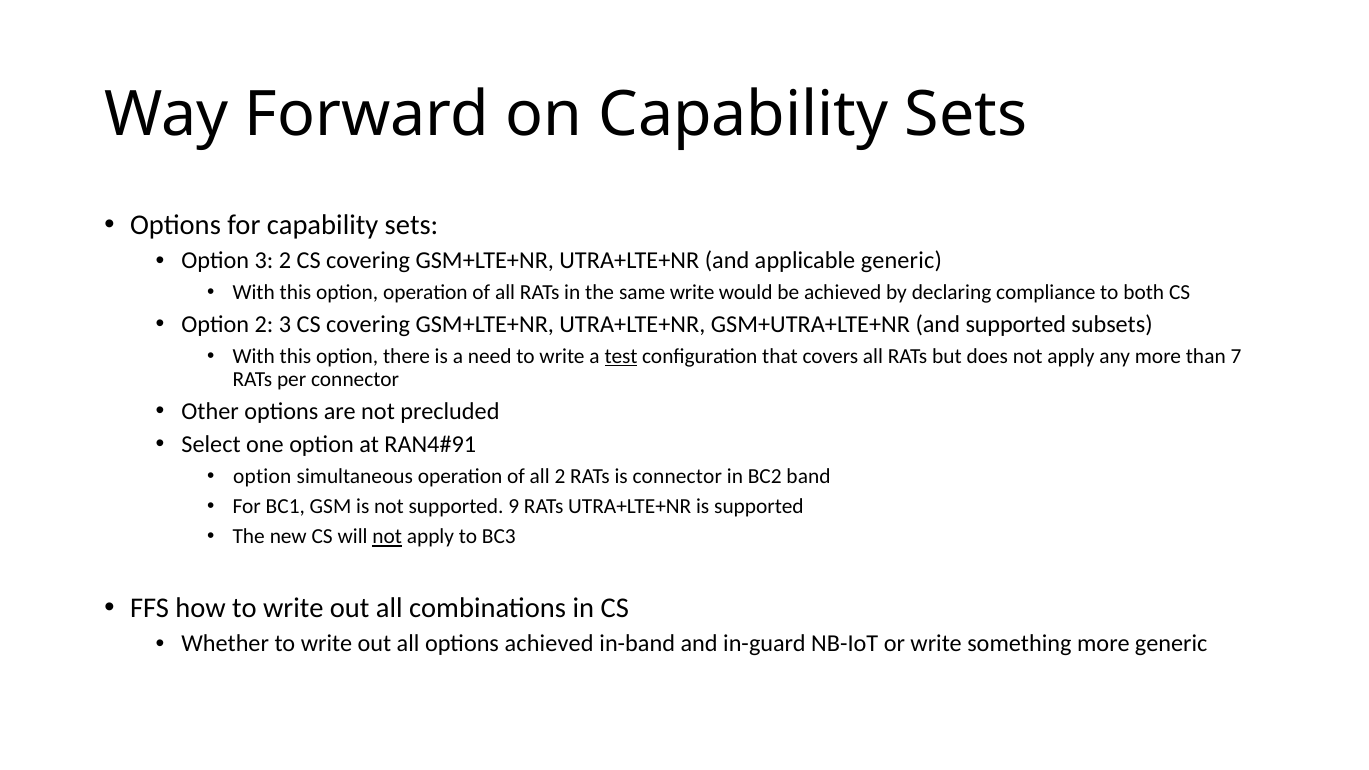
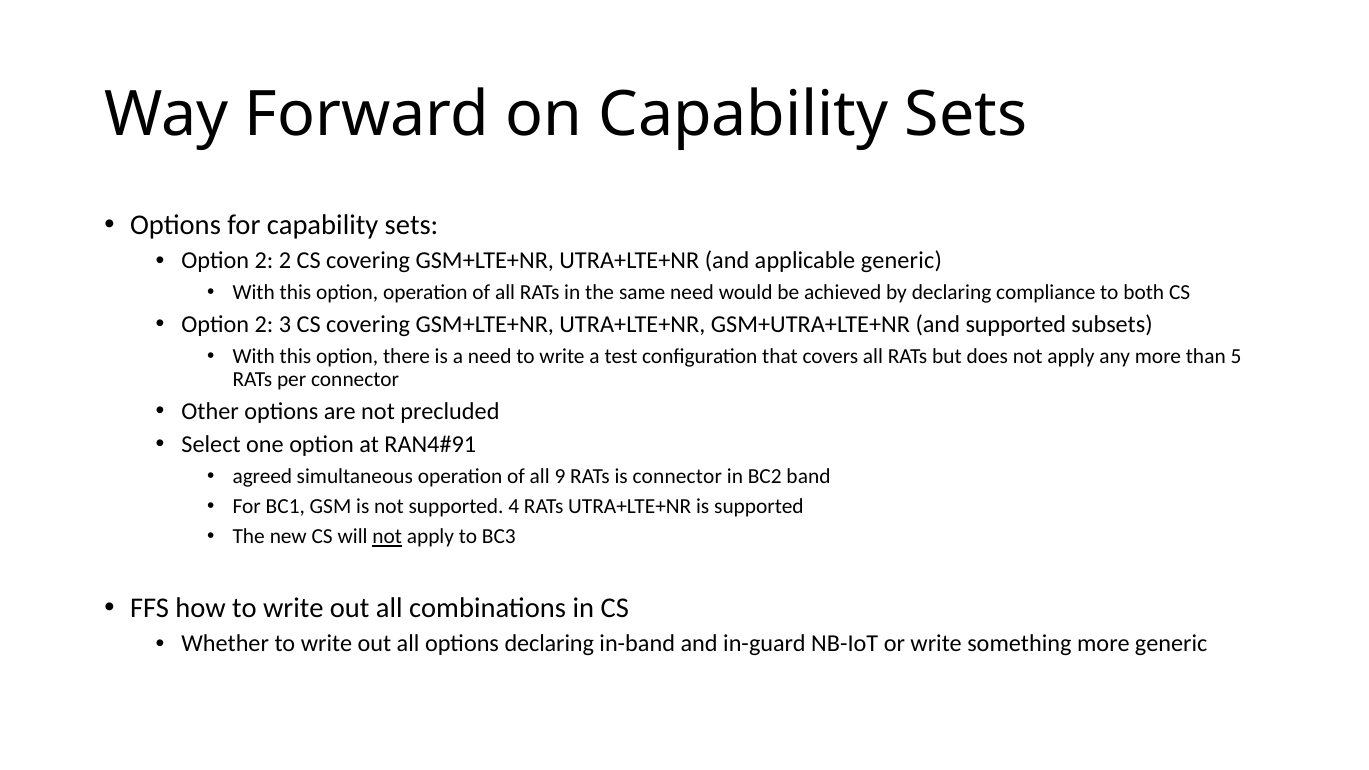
3: 3 -> 2 (264, 261)
same write: write -> need (692, 293)
test underline: present -> none (621, 356)
7: 7 -> 5 (1236, 356)
option: option -> agreed (262, 476)
all 2: 2 -> 9 (560, 476)
9: 9 -> 4 (514, 507)
options achieved: achieved -> declaring (549, 644)
